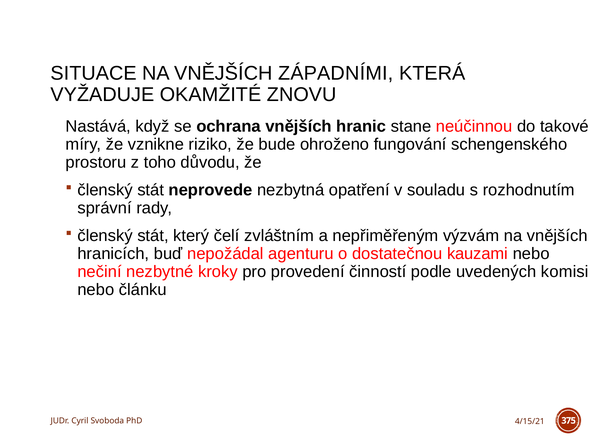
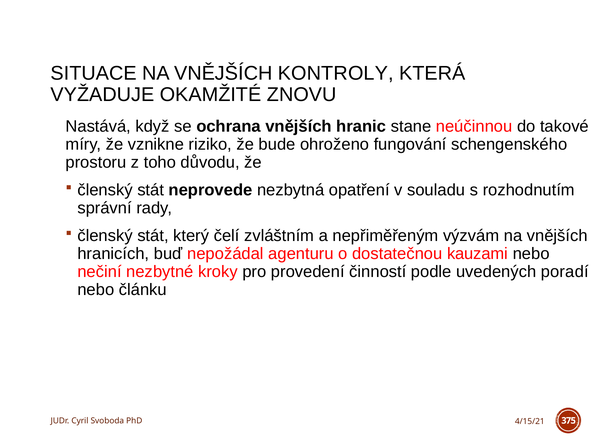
ZÁPADNÍMI: ZÁPADNÍMI -> KONTROLY (336, 73)
komisi: komisi -> poradí (565, 272)
